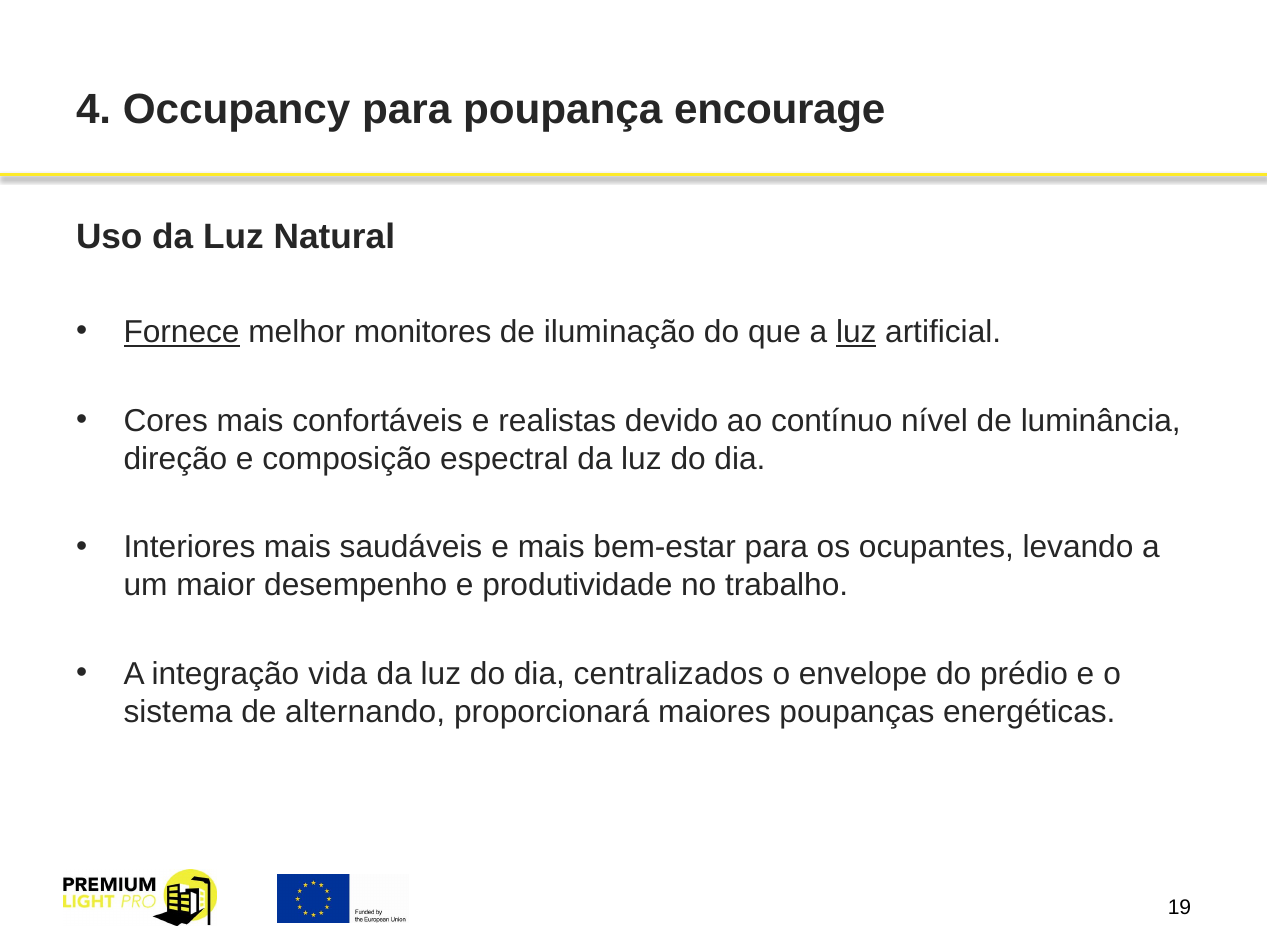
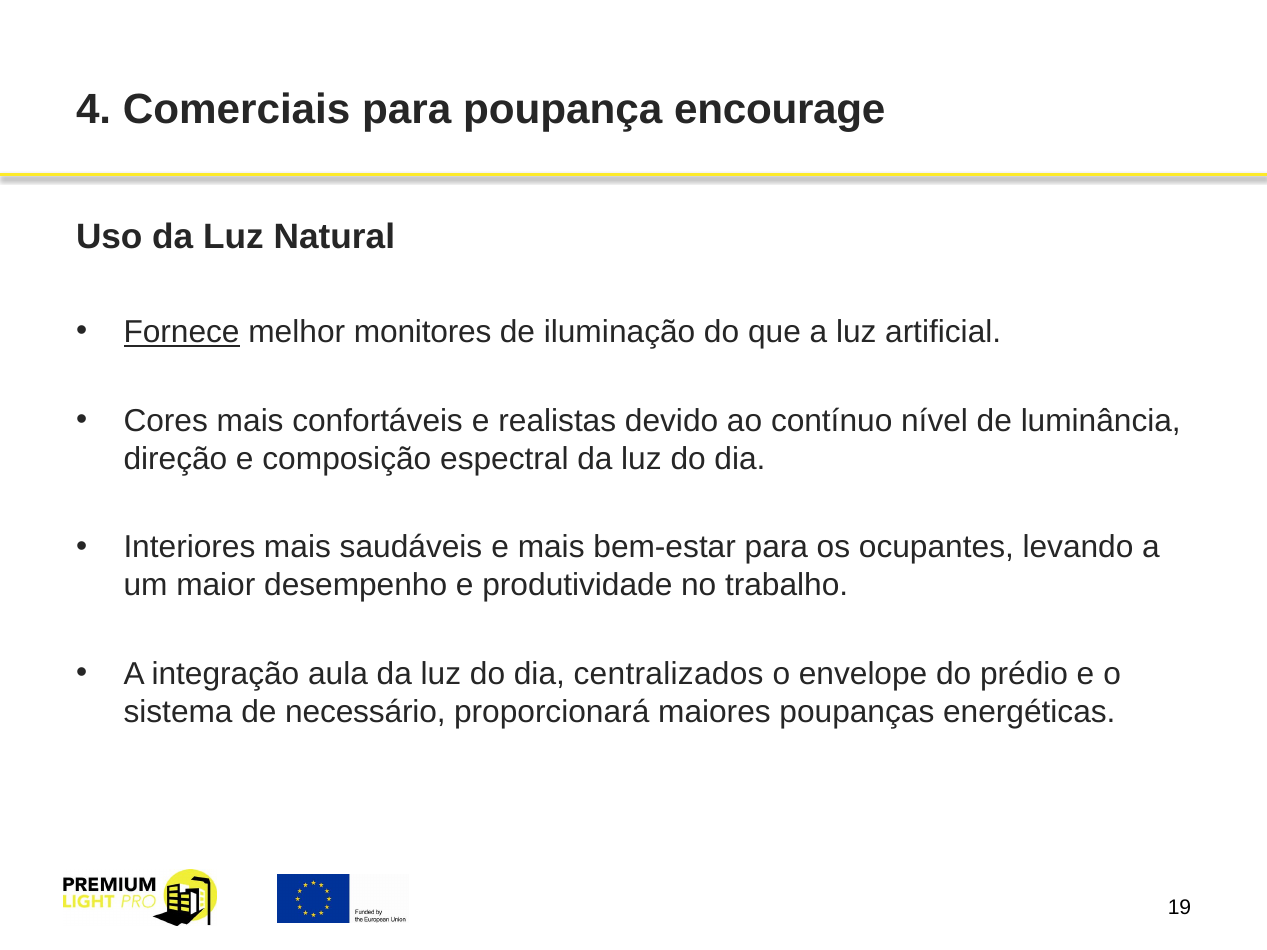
Occupancy: Occupancy -> Comerciais (237, 109)
luz underline: present -> none (856, 332)
vida: vida -> aula (338, 674)
alternando: alternando -> necessário (365, 712)
